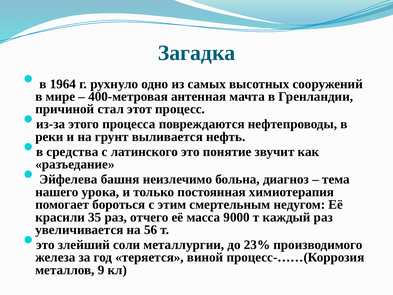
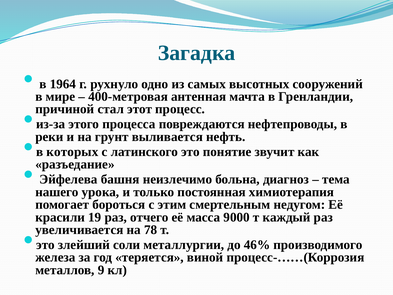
средства: средства -> которых (72, 152)
35: 35 -> 19 (95, 217)
56: 56 -> 78 (151, 230)
23%: 23% -> 46% (257, 245)
